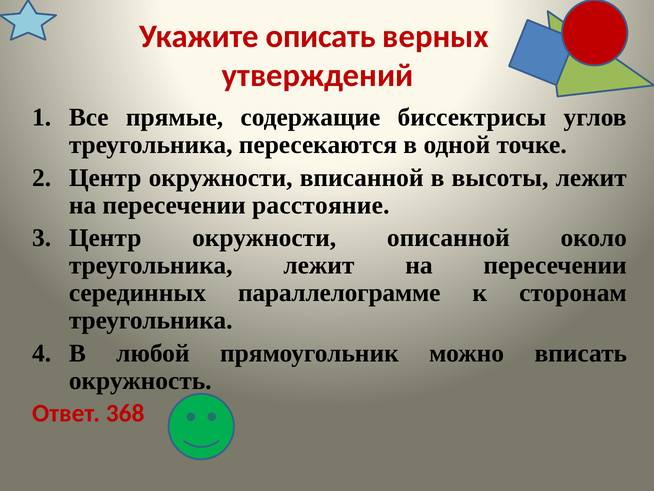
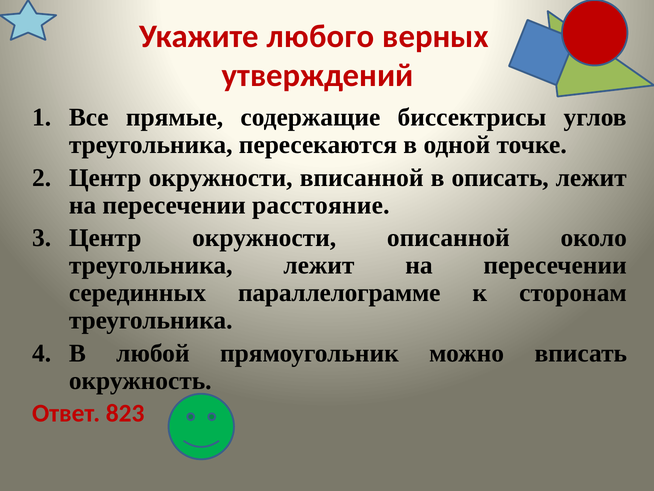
описать: описать -> любого (320, 36)
высоты: высоты -> описать (500, 178)
368: 368 -> 823 (125, 413)
